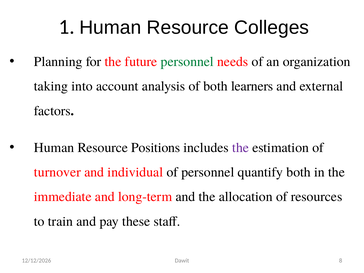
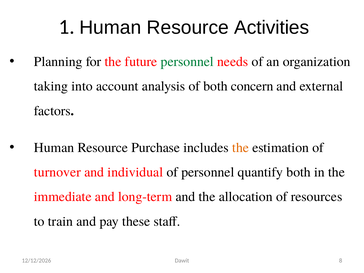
Colleges: Colleges -> Activities (272, 28)
learners: learners -> concern (252, 86)
Positions: Positions -> Purchase (156, 148)
the colour: purple -> orange (241, 148)
